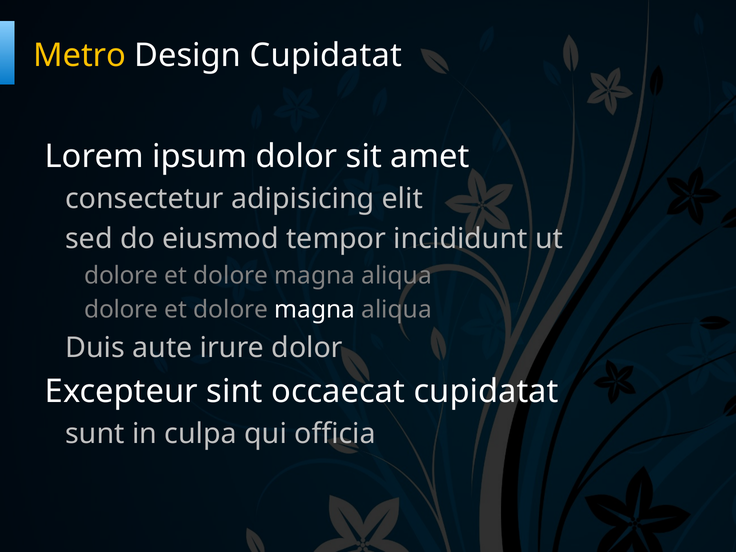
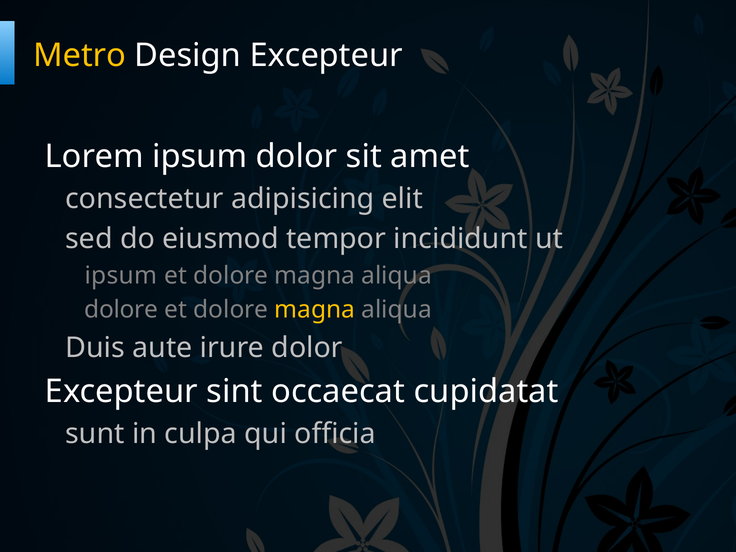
Design Cupidatat: Cupidatat -> Excepteur (326, 56)
dolore: dolore -> ipsum (121, 276)
magna colour: white -> yellow (315, 310)
